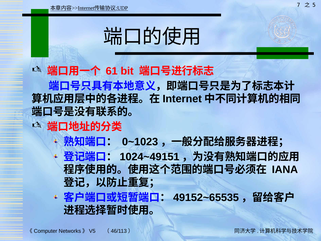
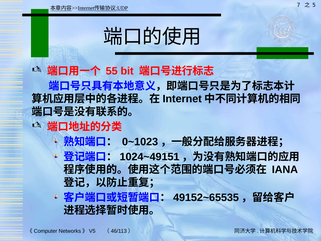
61: 61 -> 55 (112, 71)
